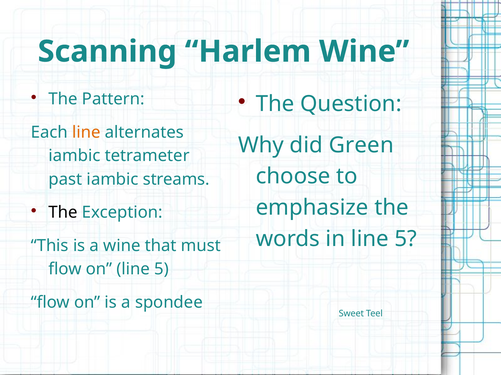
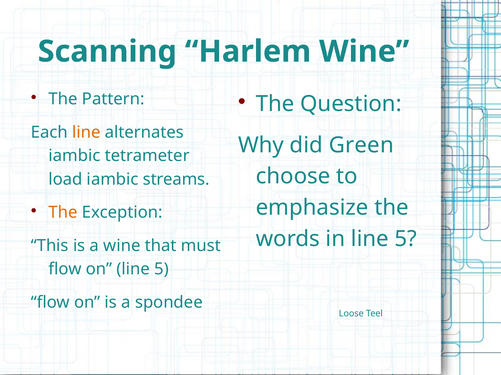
past: past -> load (66, 180)
The colour: black -> orange (63, 213)
Sweet: Sweet -> Loose (351, 314)
